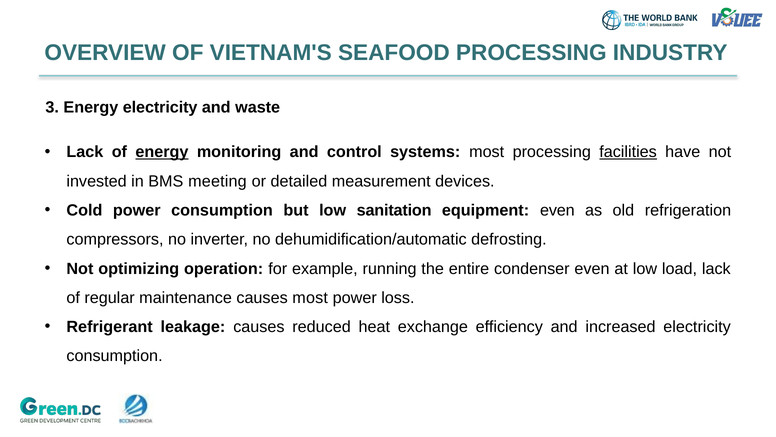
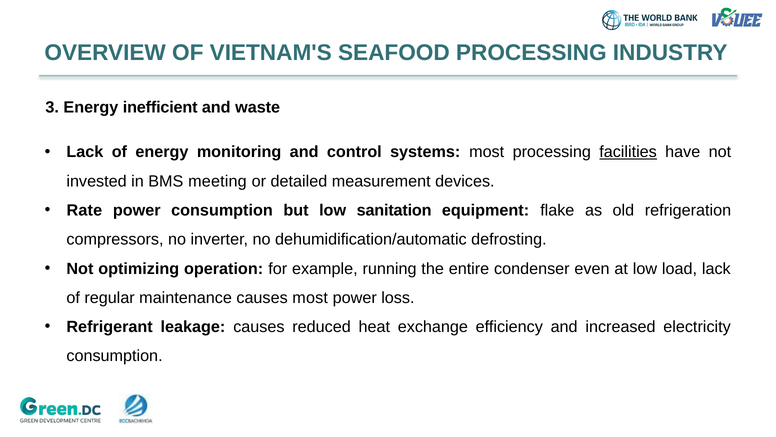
Energy electricity: electricity -> inefficient (160, 107)
energy underline: present -> none (162, 152)
Cold: Cold -> Rate (84, 210)
equipment even: even -> flake (557, 210)
